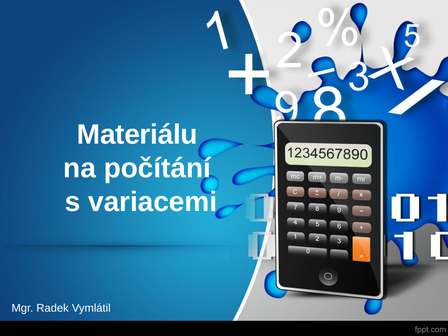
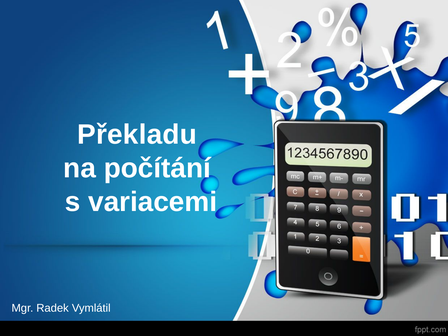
Materiálu: Materiálu -> Překladu (137, 135)
